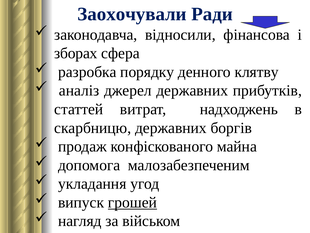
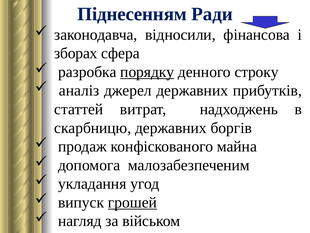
Заохочували: Заохочували -> Піднесенням (132, 14)
порядку underline: none -> present (147, 72)
клятву: клятву -> строку (257, 72)
